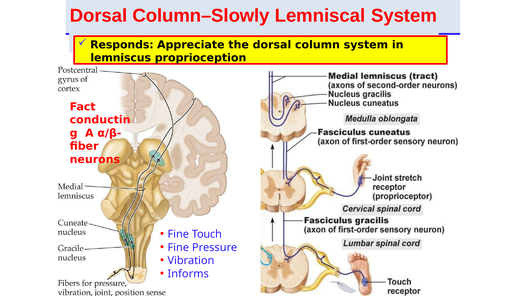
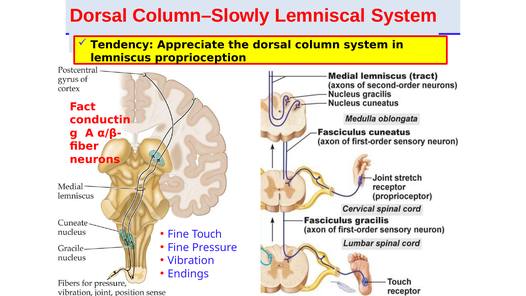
Responds: Responds -> Tendency (122, 45)
Informs: Informs -> Endings (188, 274)
